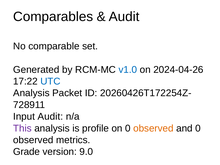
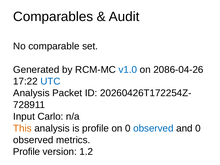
2024-04-26: 2024-04-26 -> 2086-04-26 (178, 70)
Input Audit: Audit -> Carlo (50, 117)
This colour: purple -> orange (22, 128)
observed colour: orange -> blue (153, 128)
Grade: Grade -> Profile (27, 152)
9.0: 9.0 -> 1.2 (86, 152)
